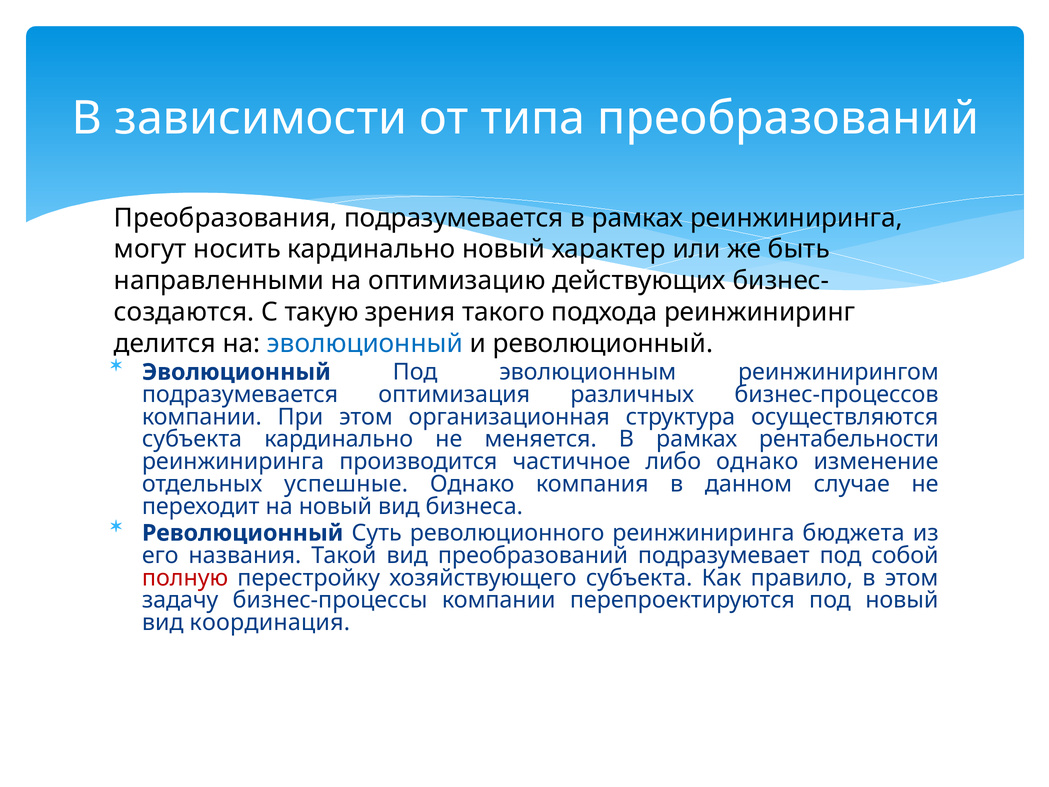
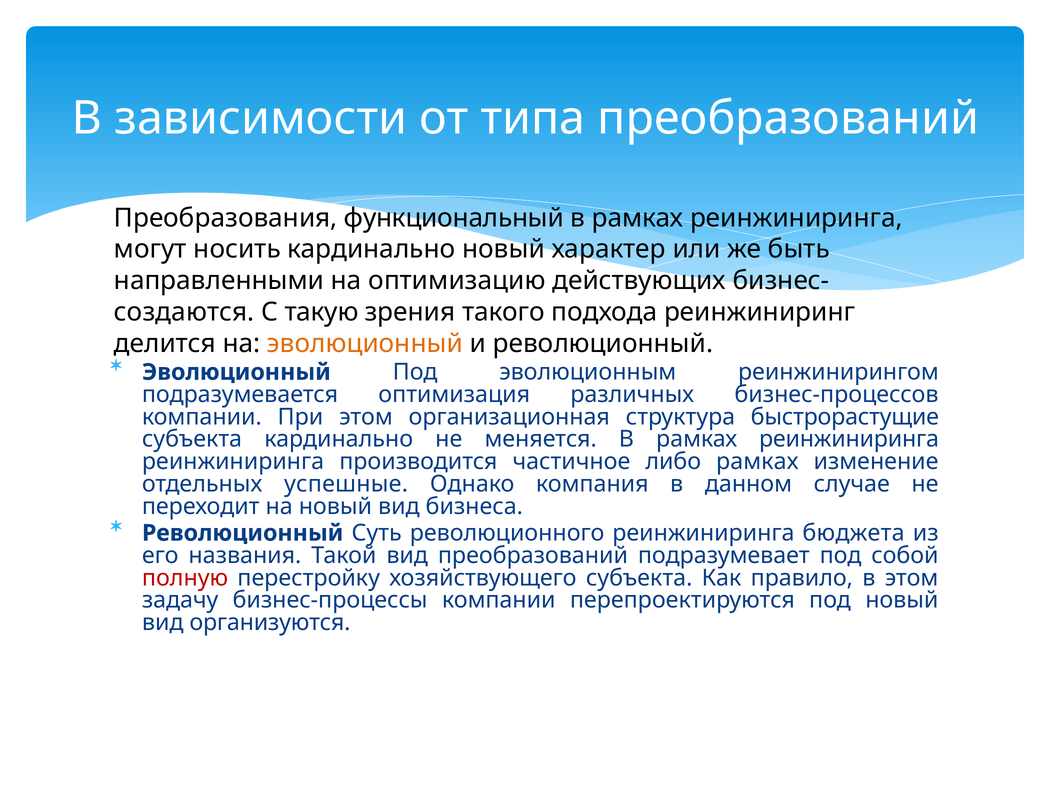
Преобразования подразумевается: подразумевается -> функциональный (454, 218)
эволюционный colour: blue -> orange (365, 344)
осуществляются: осуществляются -> быстрорастущие (845, 417)
меняется В рамках рентабельности: рентабельности -> реинжиниринга (849, 439)
либо однако: однако -> рамках (757, 462)
координация: координация -> организуются (270, 622)
